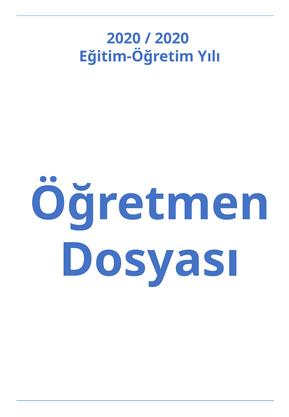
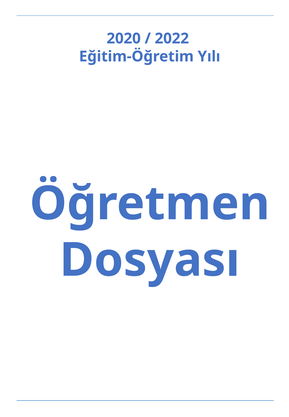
2020: 2020 -> 2022 (172, 39)
